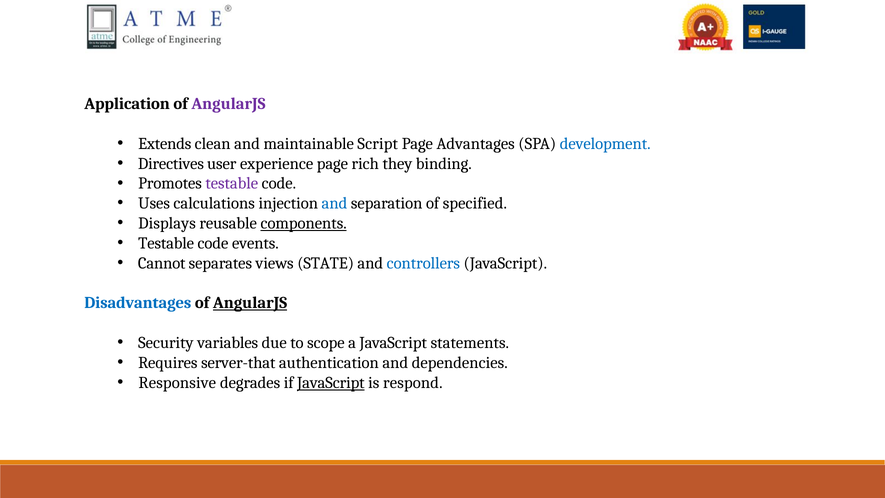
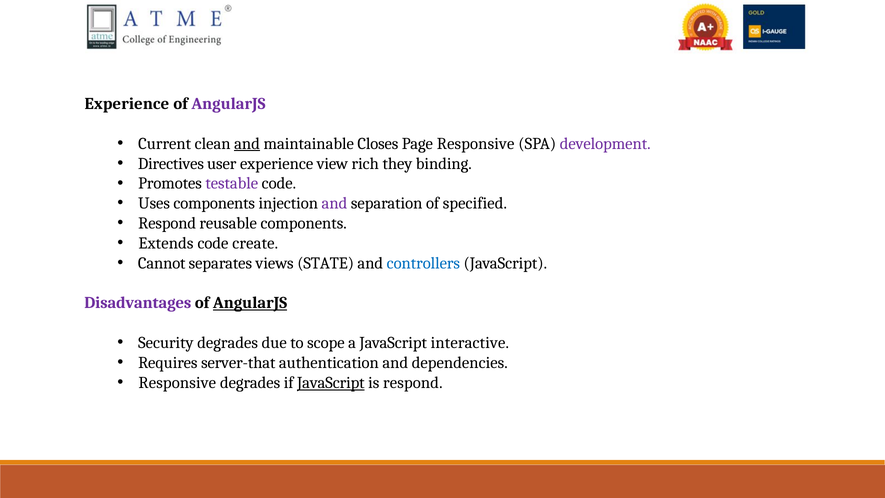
Application: Application -> Experience (127, 104)
Extends: Extends -> Current (165, 144)
and underline: none -> present (247, 144)
Script: Script -> Closes (378, 144)
Page Advantages: Advantages -> Responsive (476, 144)
development colour: blue -> purple (605, 144)
experience page: page -> view (332, 163)
Uses calculations: calculations -> components (214, 203)
and colour: blue -> purple (334, 203)
Displays: Displays -> Respond (167, 223)
components underline: present -> none (304, 223)
Testable: Testable -> Extends (166, 243)
events: events -> create (255, 243)
Disadvantages colour: blue -> purple (138, 303)
Security variables: variables -> degrades (228, 343)
statements: statements -> interactive (470, 343)
